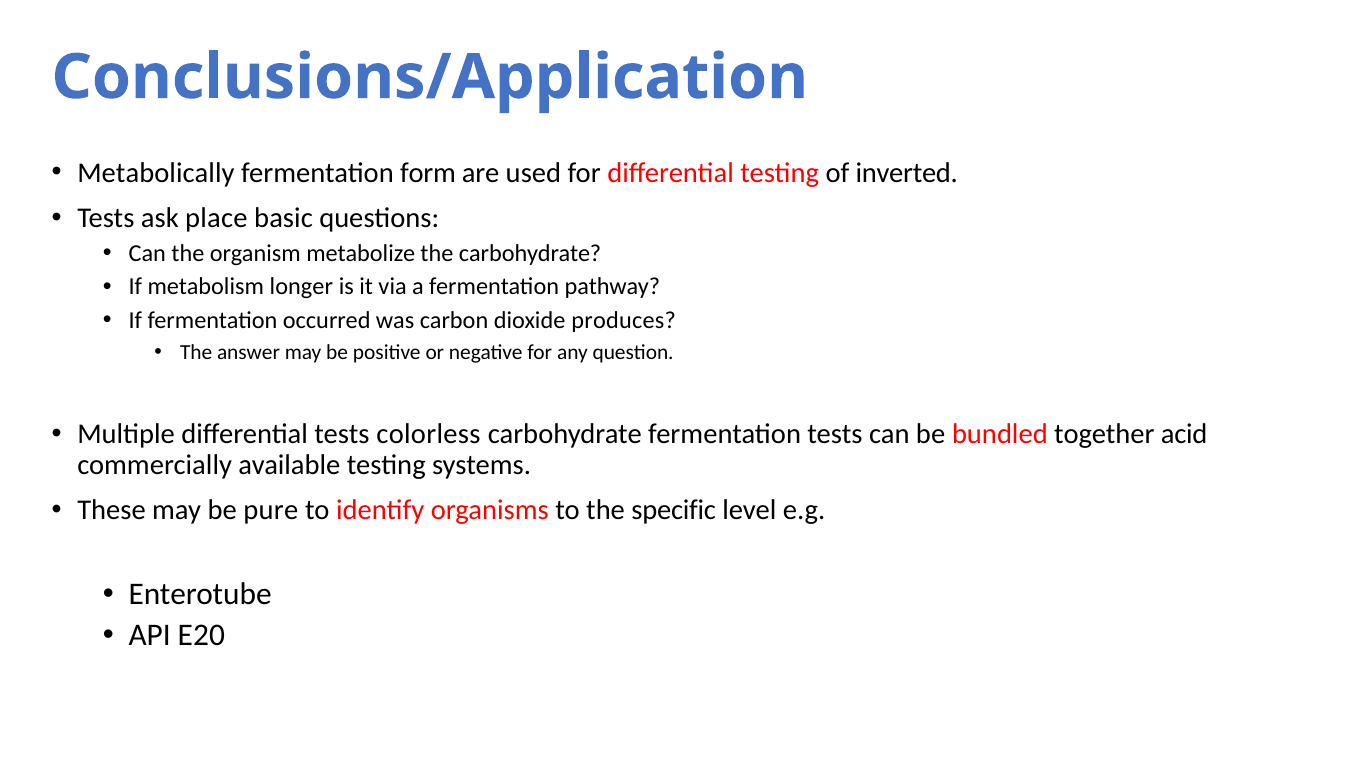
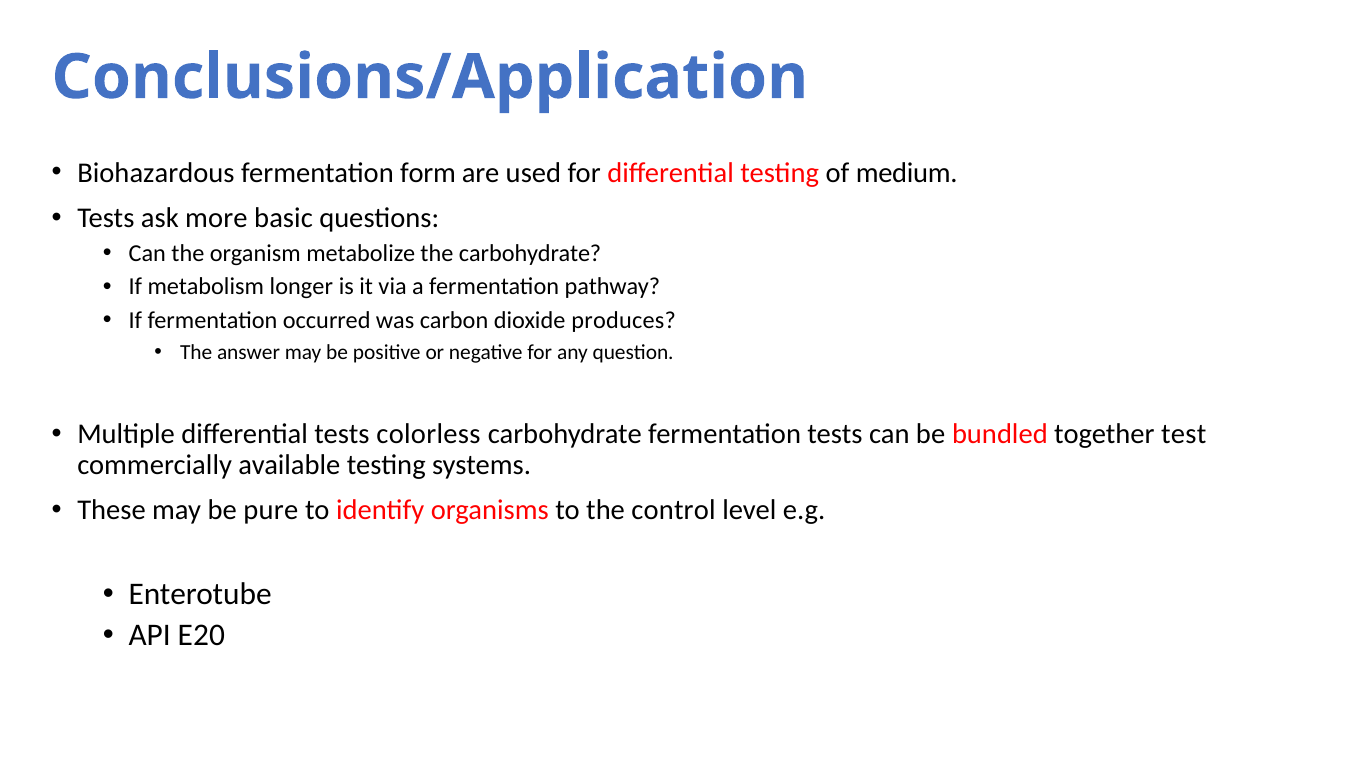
Metabolically: Metabolically -> Biohazardous (156, 173)
inverted: inverted -> medium (907, 173)
place: place -> more (216, 218)
acid: acid -> test (1184, 434)
specific: specific -> control (674, 509)
